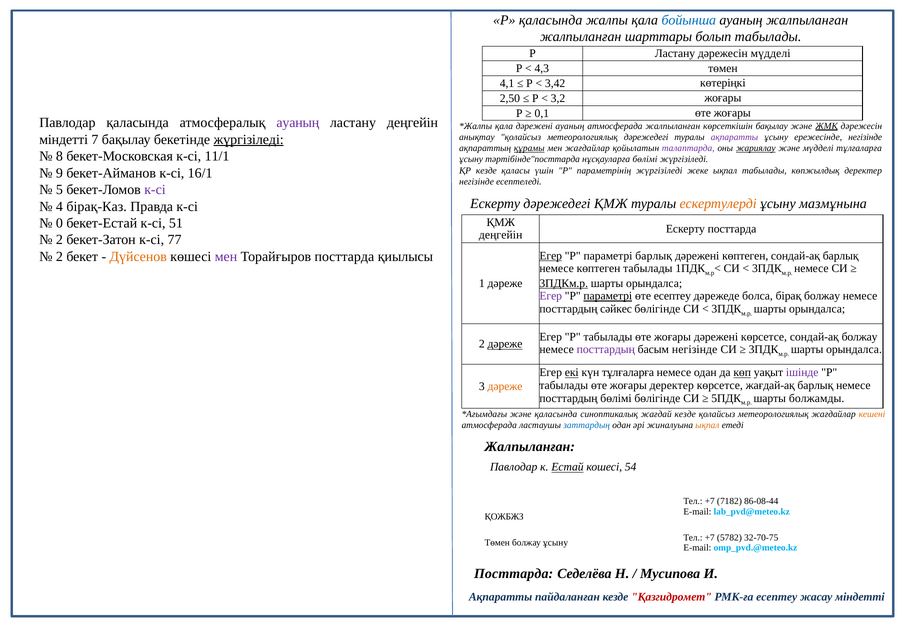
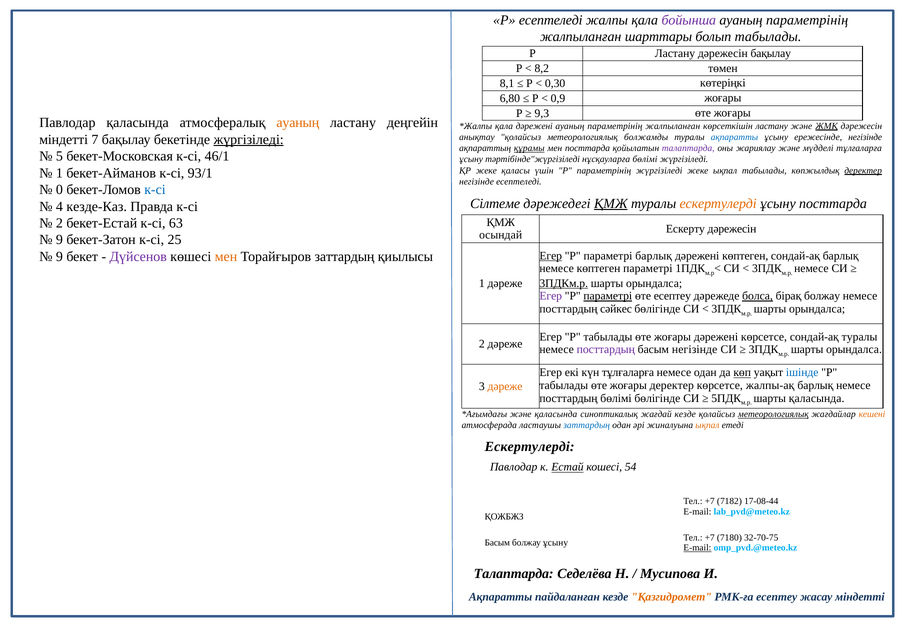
Р қаласында: қаласында -> есептеледі (551, 20)
бойынша colour: blue -> purple (689, 20)
жалпыланған: жалпыланған -> параметрінің (807, 20)
дәрежесін мүдделі: мүдделі -> бақылау (771, 53)
4,3: 4,3 -> 8,2 (542, 69)
4,1: 4,1 -> 8,1 (507, 84)
3,42: 3,42 -> 0,30 (555, 84)
2,50: 2,50 -> 6,80 (510, 98)
3,2: 3,2 -> 0,9 (558, 98)
0,1: 0,1 -> 9,3 (542, 113)
ауаның colour: purple -> orange (298, 123)
атмосферада: атмосферада -> параметрінің (615, 126)
көрсеткішін бақылау: бақылау -> ластану (772, 126)
метеорологиялық дәрежедегі: дәрежедегі -> болжамды (646, 137)
ақпаратты colour: purple -> blue (734, 137)
мен жағдайлар: жағдайлар -> посттарда (587, 148)
жариялау underline: present -> none (756, 148)
8: 8 -> 5 (59, 156)
11/1: 11/1 -> 46/1 (217, 156)
тәртібінде"посттарда: тәртібінде"посттарда -> тәртібінде"жүргізіледі (533, 159)
ҚР кезде: кезде -> жеке (486, 170)
деректер underline: none -> present (863, 170)
9: 9 -> 1 (59, 173)
16/1: 16/1 -> 93/1 (200, 173)
5: 5 -> 0 (59, 190)
к-сі colour: purple -> blue (155, 190)
Ескерту: Ескерту -> Сілтеме (495, 203)
ҚМЖ underline: none -> present (611, 203)
ұсыну мазмұнына: мазмұнына -> посттарда (833, 203)
бірақ-Каз: бірақ-Каз -> кезде-Каз (97, 206)
0: 0 -> 2 (59, 223)
51: 51 -> 63 (176, 223)
Ескерту посттарда: посттарда -> дәрежесін (732, 229)
деңгейін: деңгейін -> осындай (501, 235)
2: 2 -> 9 (59, 240)
77: 77 -> 25 (175, 240)
2: 2 -> 9 (59, 256)
Дүйсенов colour: orange -> purple (138, 256)
мен colour: purple -> orange (226, 256)
Торайғыров посттарда: посттарда -> заттардың (345, 256)
көптеген табылады: табылады -> параметрі (648, 268)
болса underline: none -> present (758, 296)
сондай-ақ болжау: болжау -> туралы (860, 337)
дәреже underline: present -> none (505, 344)
екі underline: present -> none (572, 372)
ішінде colour: purple -> blue (802, 372)
жағдай-ақ: жағдай-ақ -> жалпы-ақ (770, 385)
шарты болжамды: болжамды -> қаласында (817, 398)
метеорологиялық underline: none -> present (773, 414)
Жалпыланған: Жалпыланған -> Ескертулерді (530, 446)
86-08-44: 86-08-44 -> 17-08-44 (761, 501)
5782: 5782 -> 7180 (729, 537)
Төмен: Төмен -> Басым (497, 542)
E-mail underline: none -> present (697, 547)
Посттарда: Посттарда -> Талаптарда (514, 573)
Қазгидромет colour: red -> orange (671, 597)
